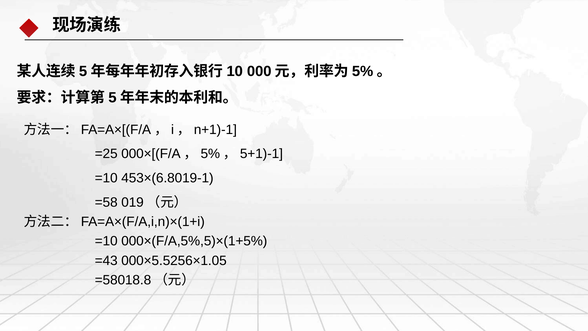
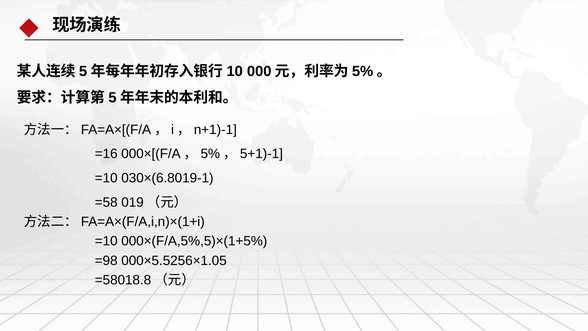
=25: =25 -> =16 (106, 154)
453×(6.8019-1: 453×(6.8019-1 -> 030×(6.8019-1 (167, 178)
=43: =43 -> =98 (106, 260)
